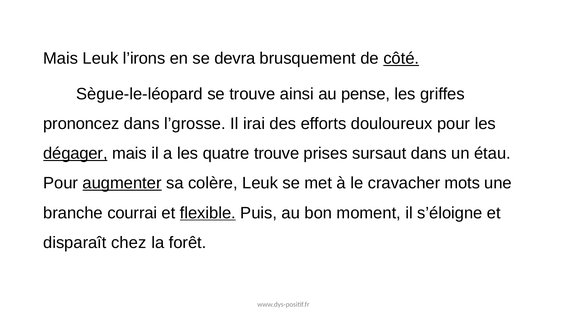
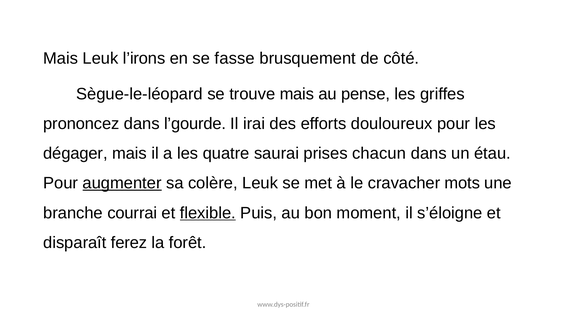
devra: devra -> fasse (235, 58)
côté underline: present -> none (401, 58)
trouve ainsi: ainsi -> mais (297, 94)
l’grosse: l’grosse -> l’gourde (195, 124)
dégager underline: present -> none (75, 153)
quatre trouve: trouve -> saurai (277, 153)
sursaut: sursaut -> chacun (379, 153)
chez: chez -> ferez (129, 243)
